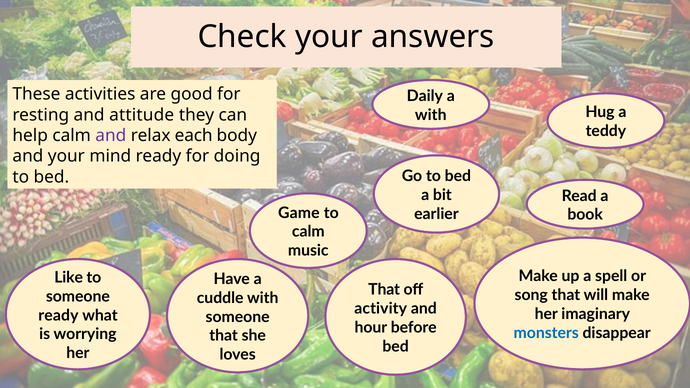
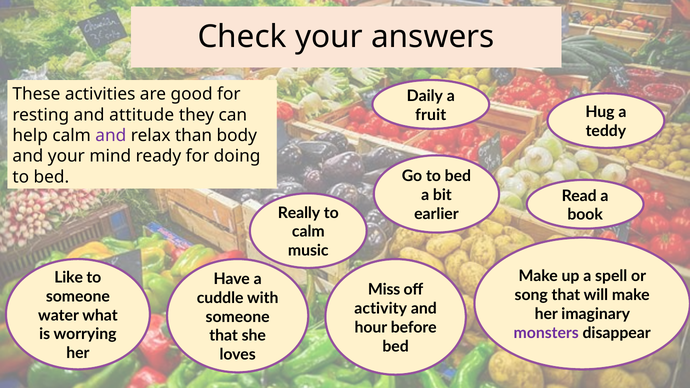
with: with -> fruit (431, 115)
each: each -> than (194, 136)
Game: Game -> Really (299, 213)
That: That -> Miss (384, 290)
ready: ready -> water (59, 315)
monsters colour: blue -> purple (546, 333)
